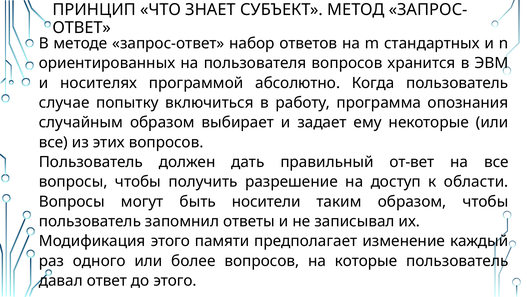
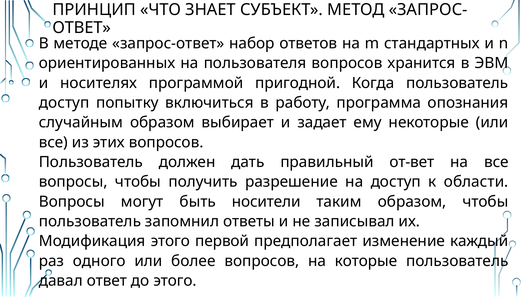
абсолютно: абсолютно -> пригодной (298, 83)
случае: случае -> доступ (64, 103)
памяти: памяти -> первой (222, 241)
